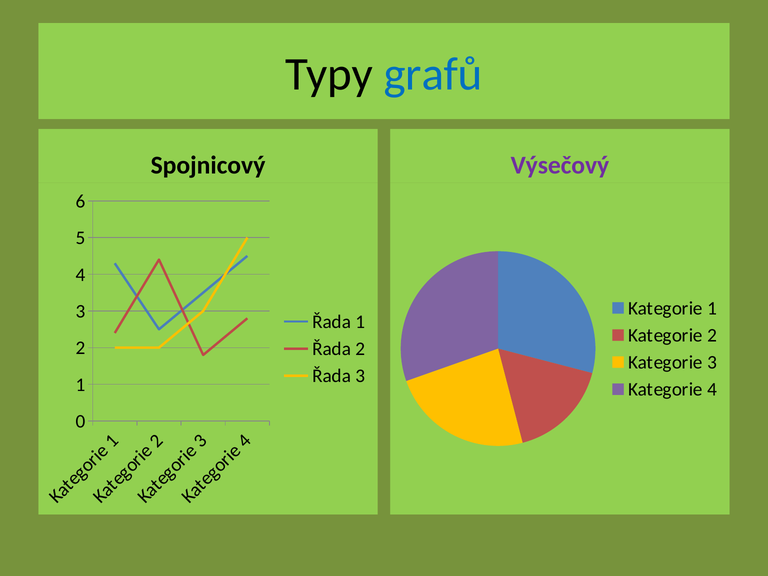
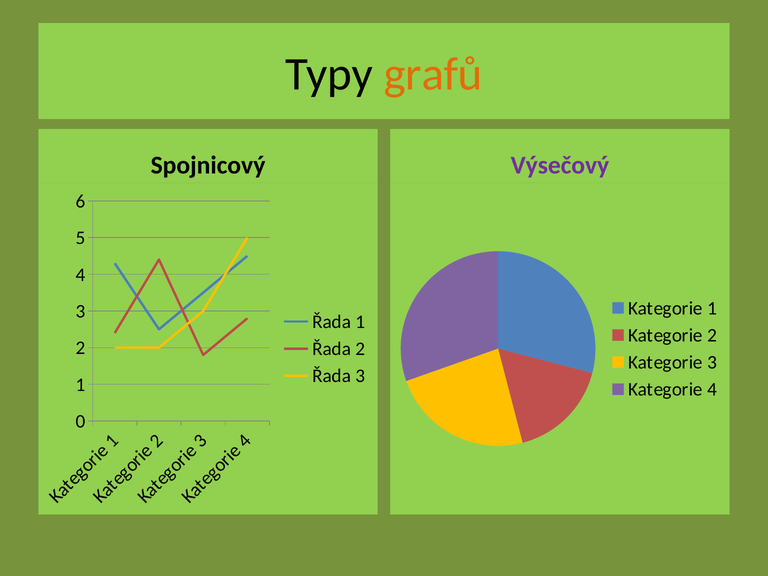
grafů colour: blue -> orange (433, 74)
